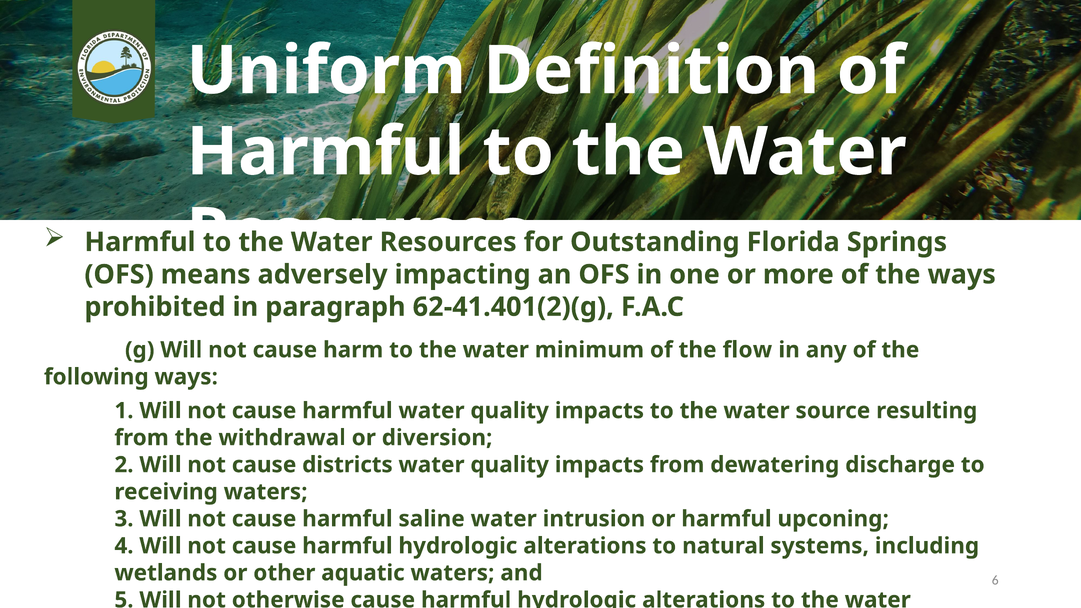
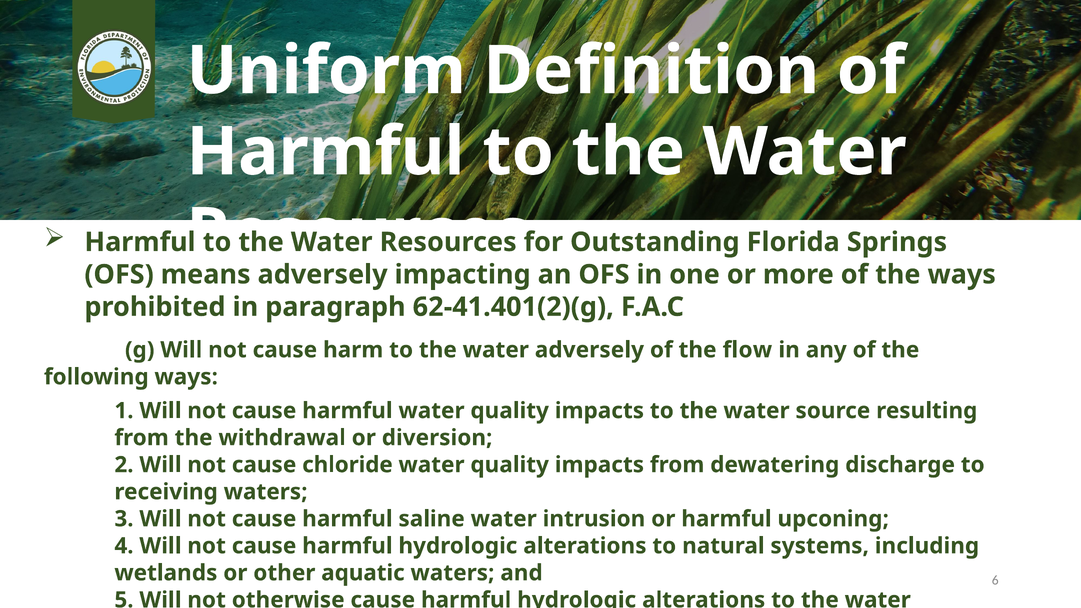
water minimum: minimum -> adversely (589, 350)
districts: districts -> chloride (347, 465)
